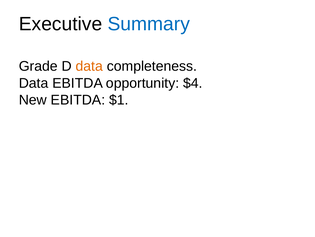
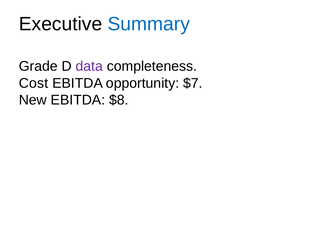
data colour: orange -> purple (89, 66)
Data: Data -> Cost (34, 83)
$4: $4 -> $7 (193, 83)
$1: $1 -> $8 (119, 100)
